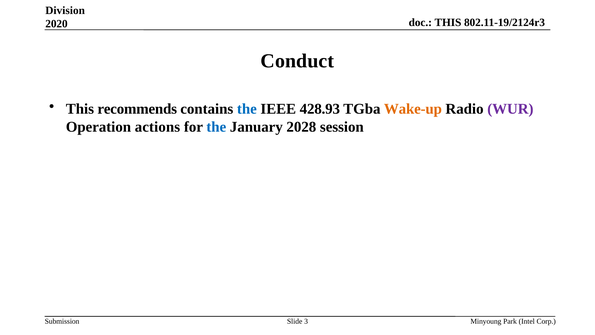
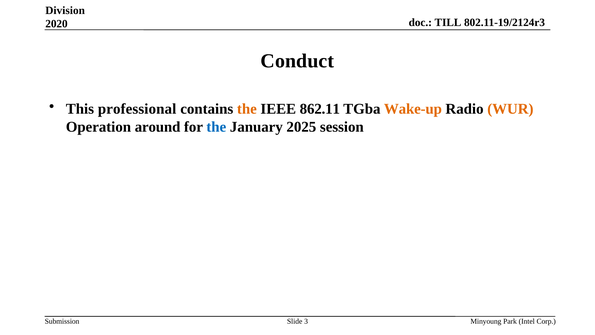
THIS: THIS -> TILL (448, 22)
recommends: recommends -> professional (137, 109)
the colour: blue -> orange (247, 109)
428.93: 428.93 -> 862.11 (320, 109)
WUR colour: purple -> orange (510, 109)
actions: actions -> around (158, 127)
2028: 2028 -> 2025 (301, 127)
